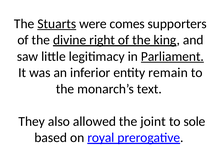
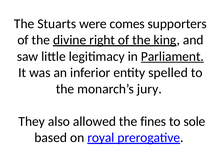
Stuarts underline: present -> none (57, 24)
remain: remain -> spelled (168, 73)
text: text -> jury (149, 89)
joint: joint -> fines (153, 121)
